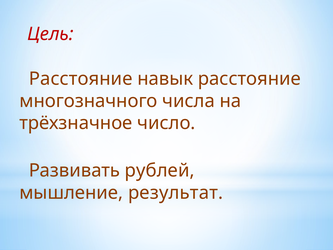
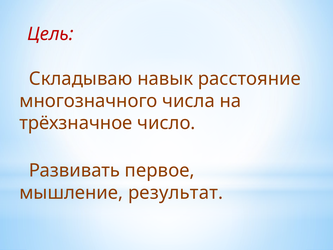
Расстояние: Расстояние -> Складываю (81, 79)
рублей: рублей -> первое (160, 170)
